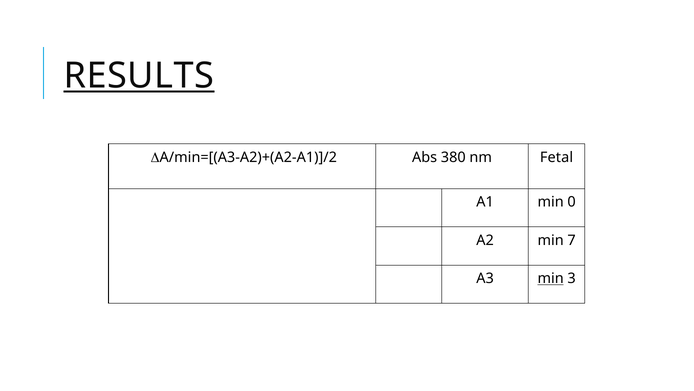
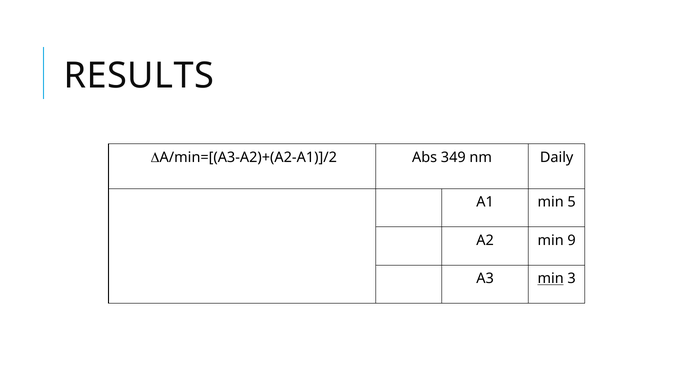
RESULTS underline: present -> none (139, 76)
380: 380 -> 349 (453, 157)
Fetal: Fetal -> Daily (557, 157)
0: 0 -> 5 (572, 202)
7: 7 -> 9 (572, 240)
